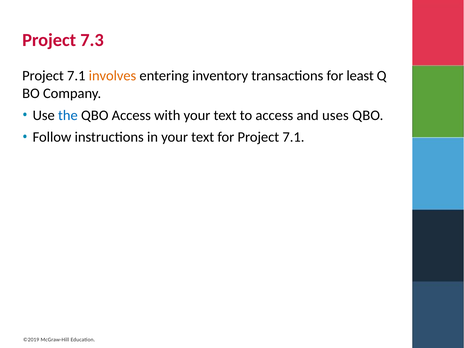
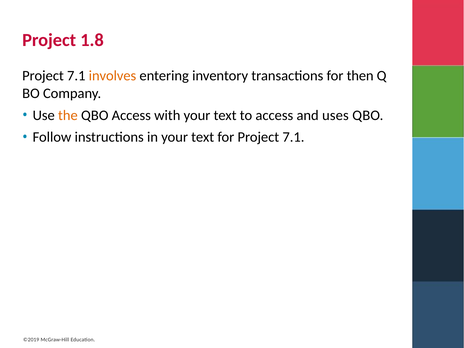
7.3: 7.3 -> 1.8 (92, 40)
least: least -> then (360, 76)
the colour: blue -> orange (68, 115)
